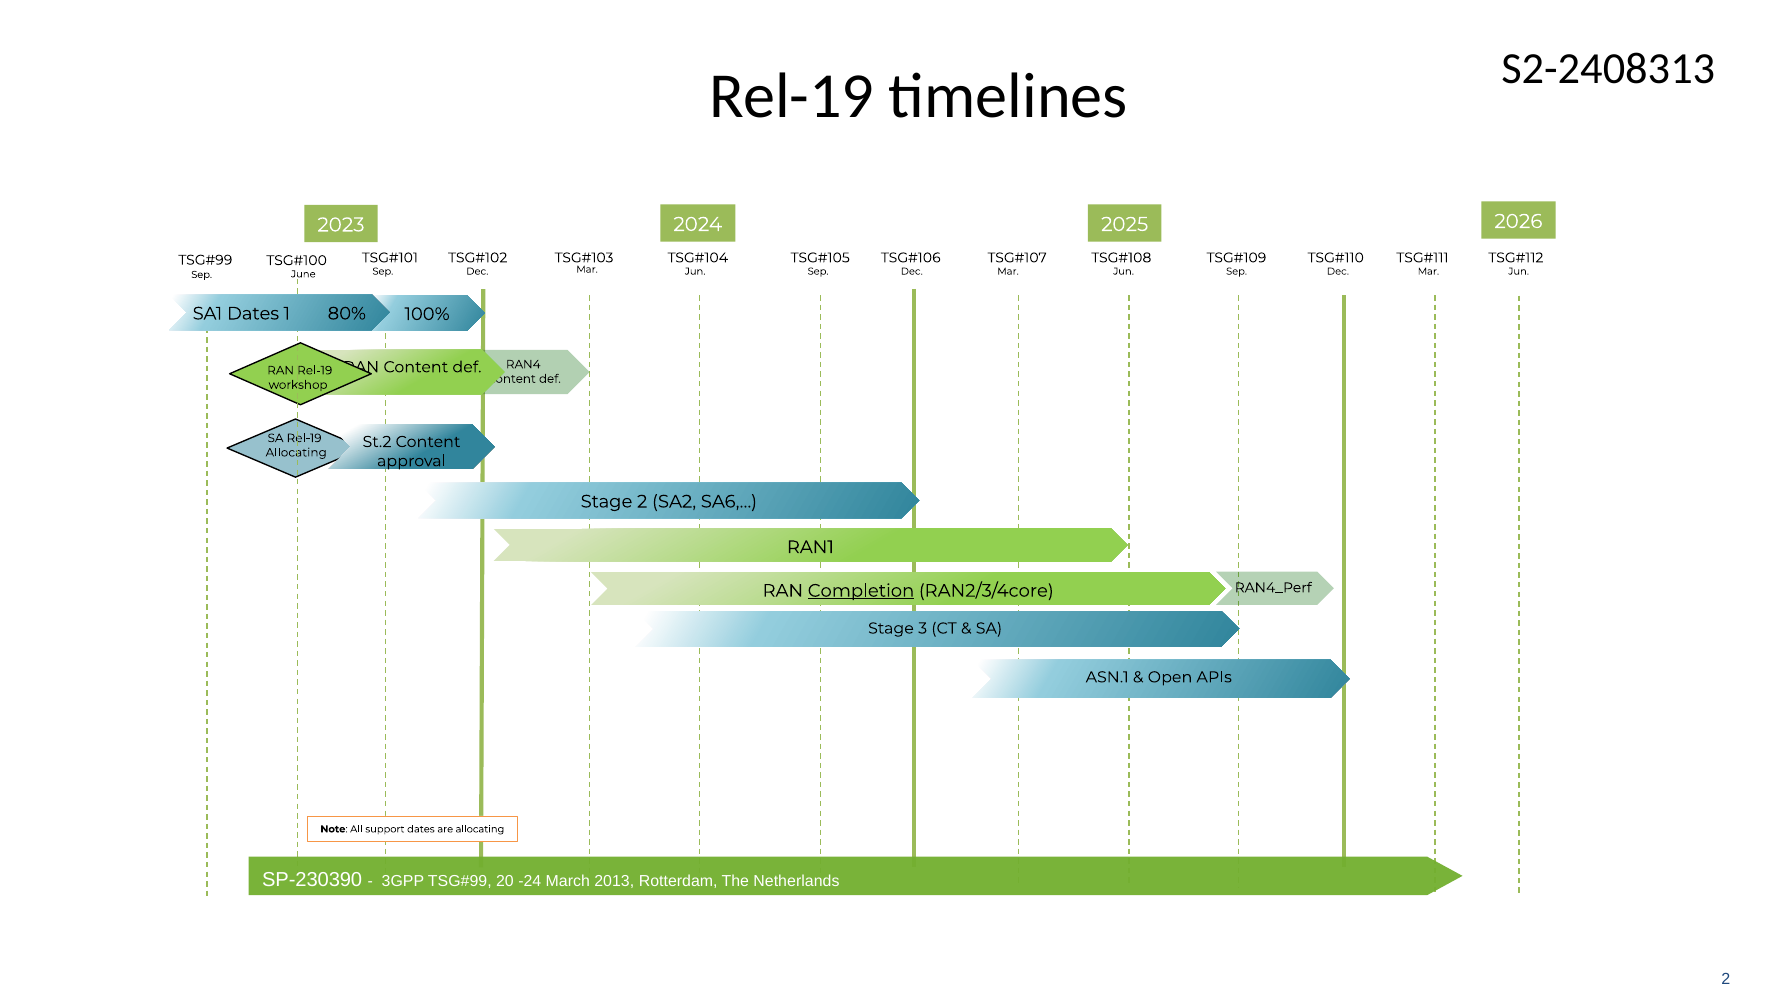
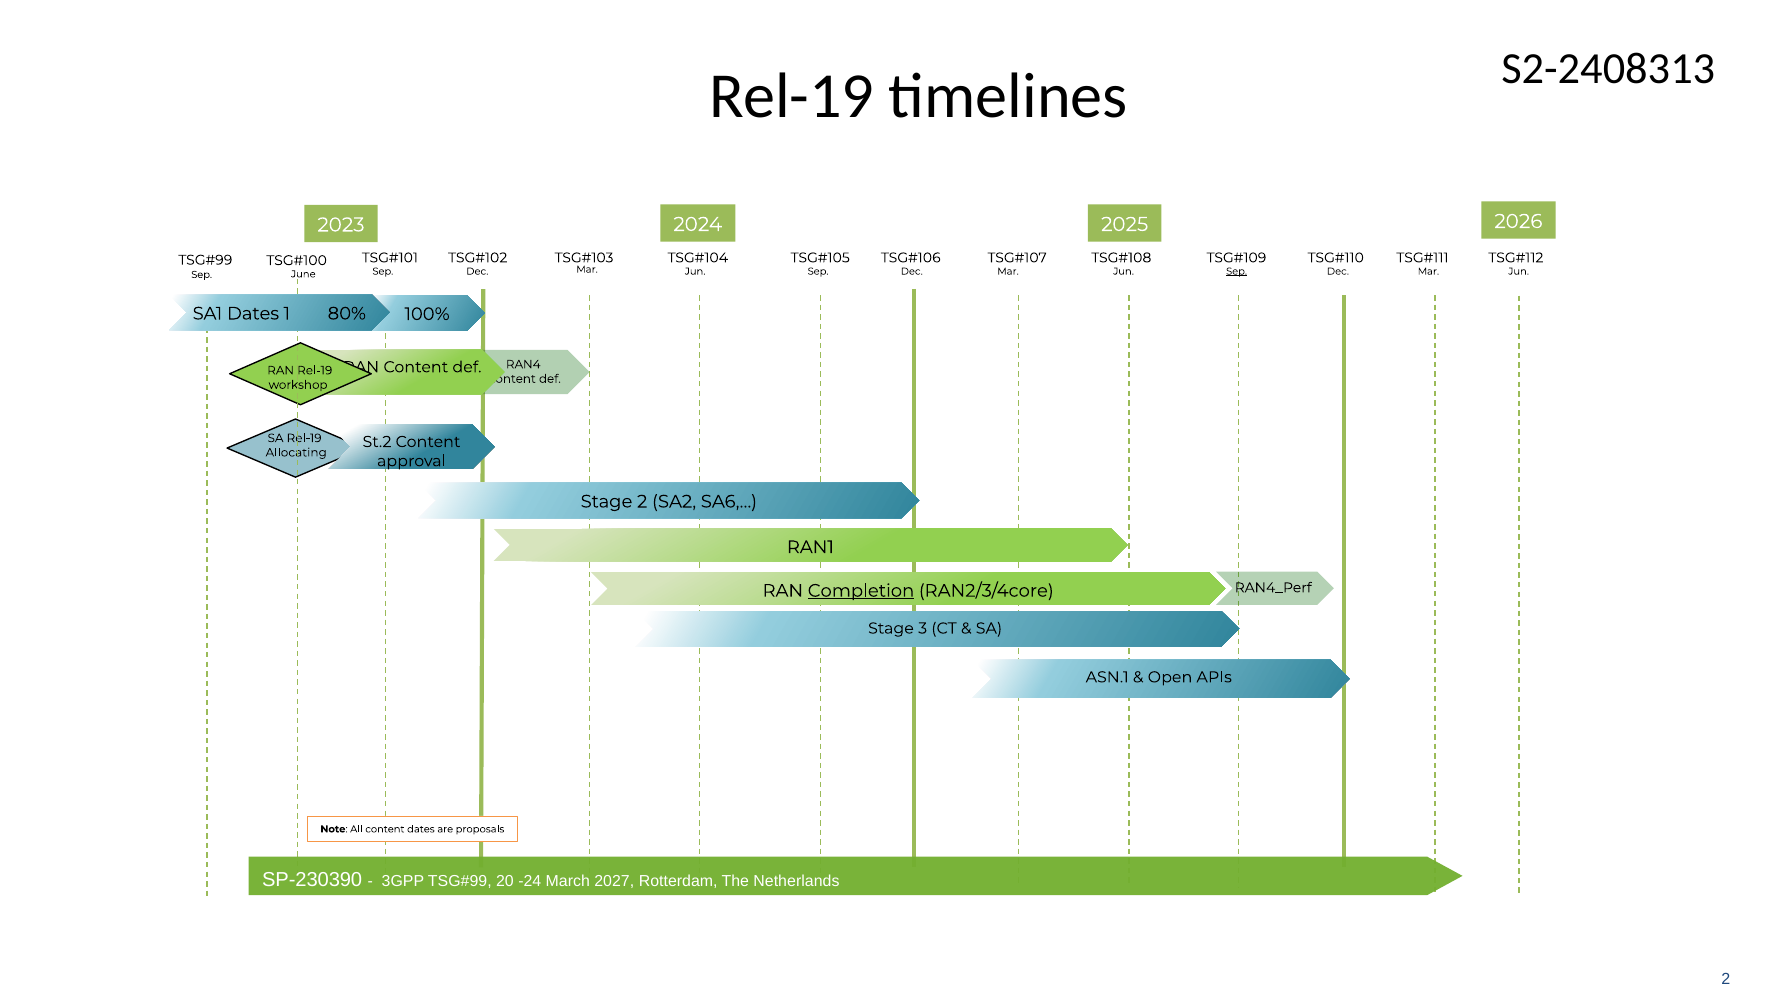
Sep underline: none -> present (1237, 271)
All support: support -> content (385, 829)
are allocating: allocating -> proposals (480, 829)
2013: 2013 -> 2027 (614, 881)
